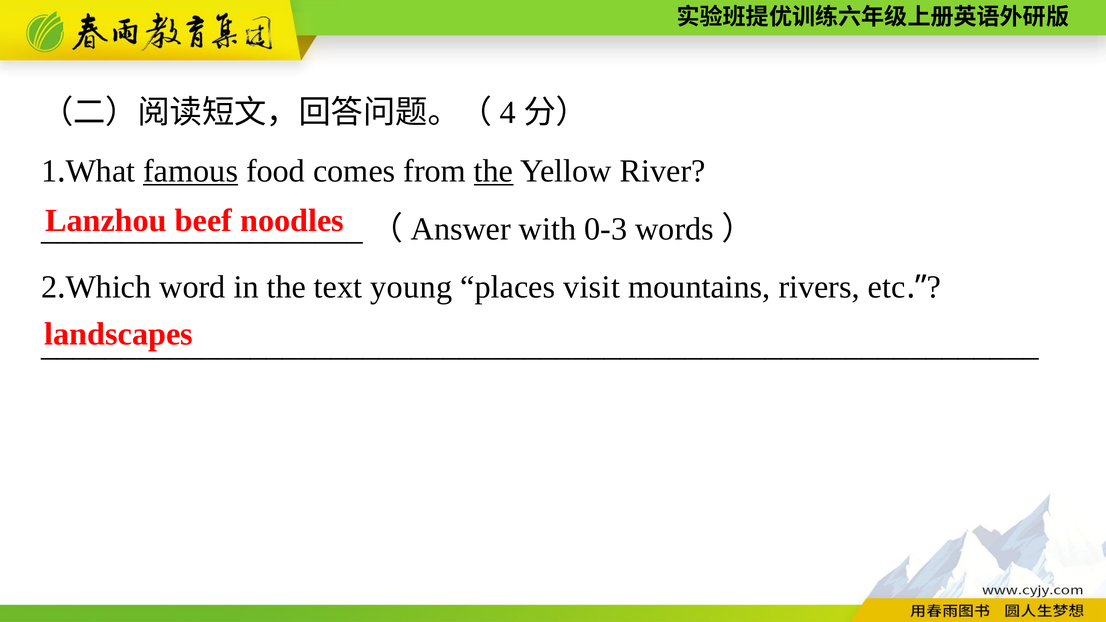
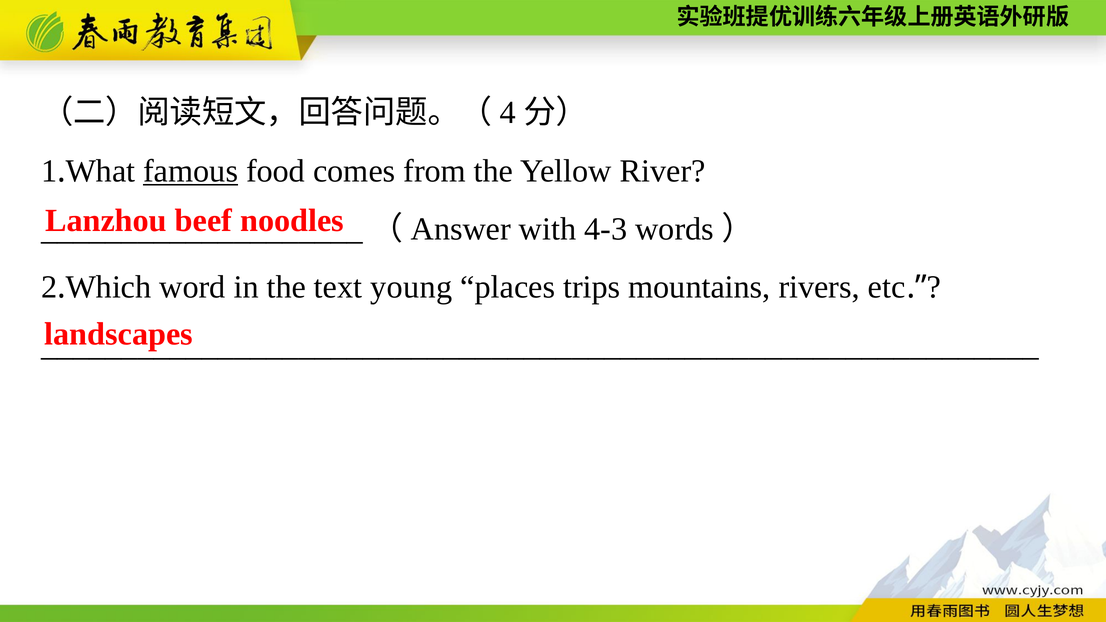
the underline: present -> none (494, 171)
0-3: 0-3 -> 4-3 (606, 229)
visit: visit -> trips (592, 287)
